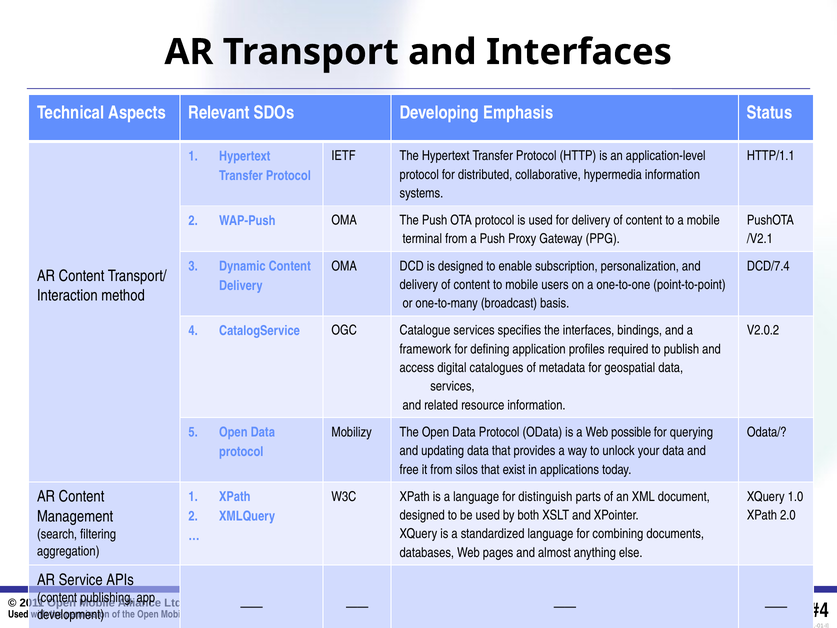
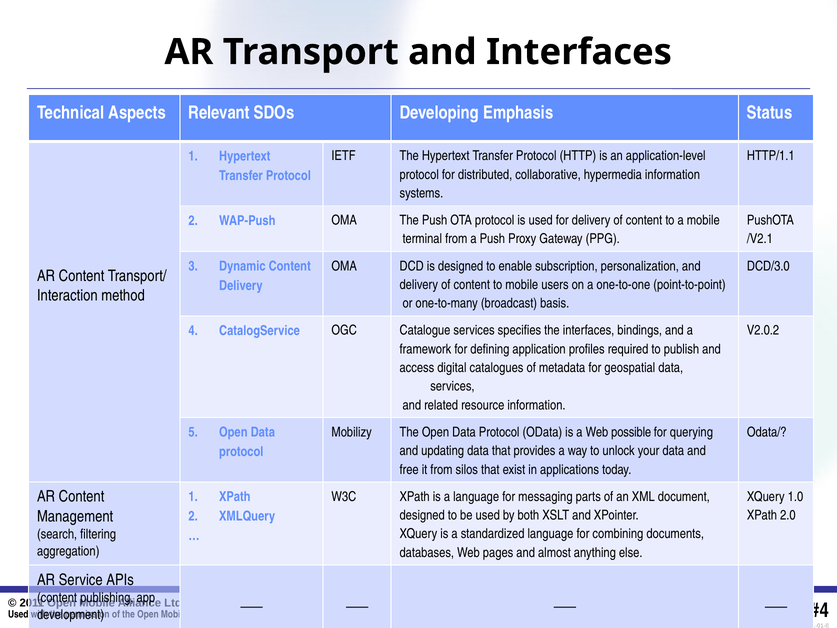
DCD/7.4: DCD/7.4 -> DCD/3.0 (768, 266)
distinguish: distinguish -> messaging (545, 496)
